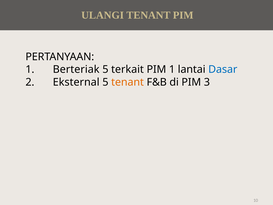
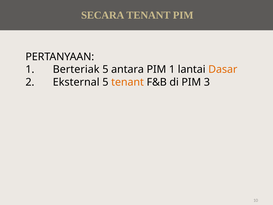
ULANGI: ULANGI -> SECARA (103, 15)
terkait: terkait -> antara (128, 69)
Dasar colour: blue -> orange (223, 69)
